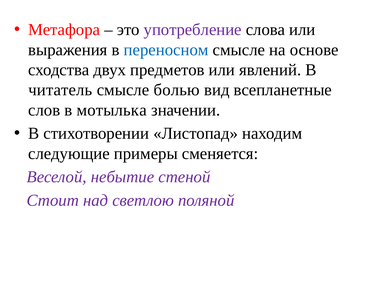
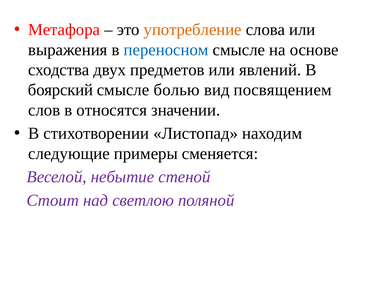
употребление colour: purple -> orange (193, 30)
читатель: читатель -> боярский (61, 90)
всепланетные: всепланетные -> посвящением (283, 90)
мотылька: мотылька -> относятся (112, 110)
